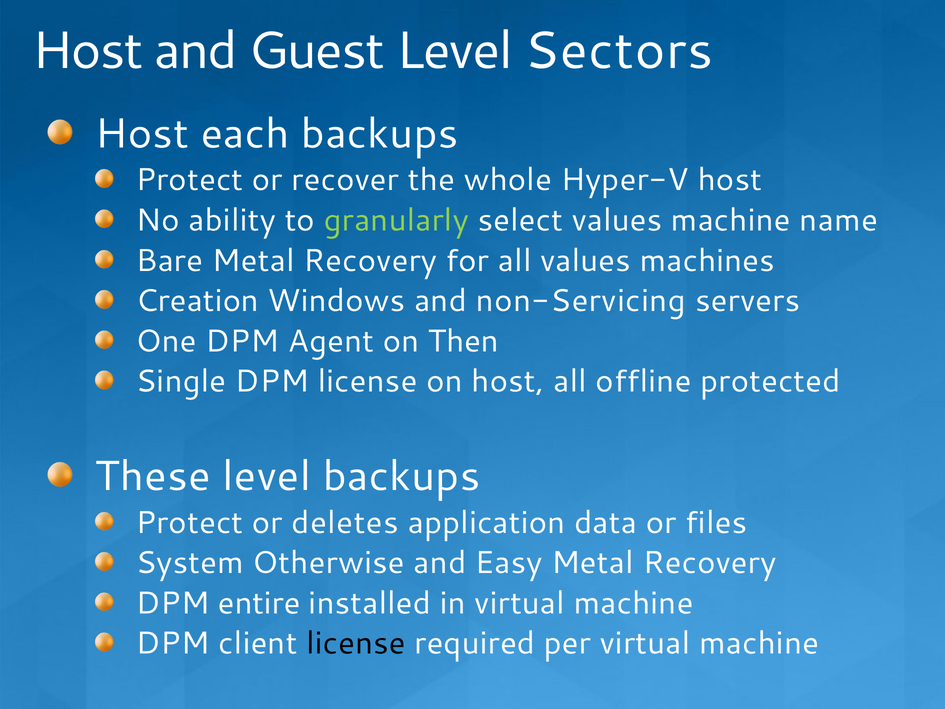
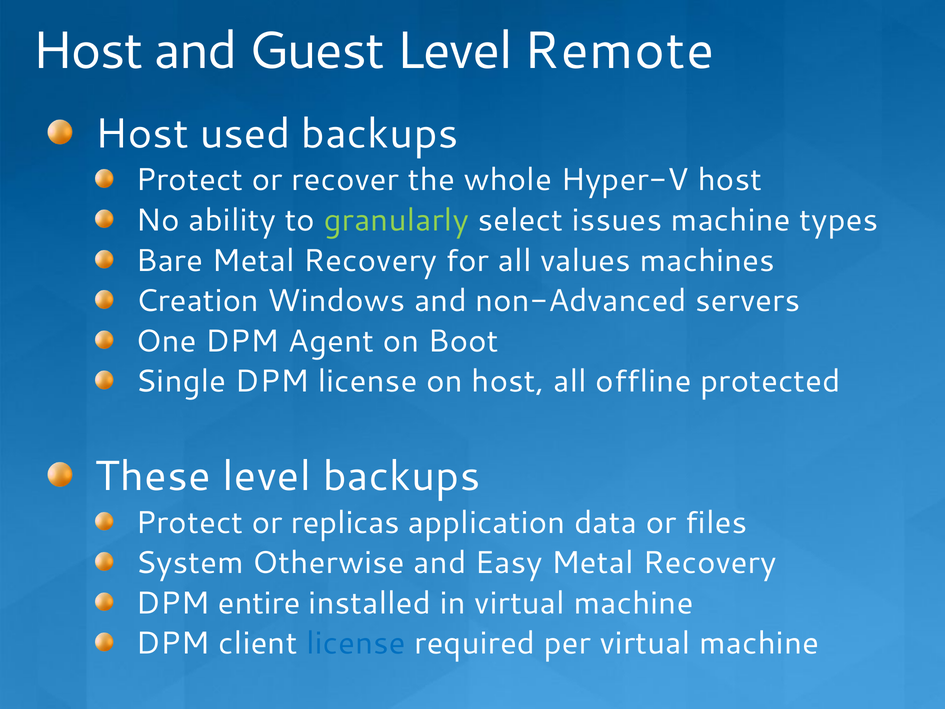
Sectors: Sectors -> Remote (619, 51)
each: each -> used (245, 134)
select values: values -> issues (617, 220)
name: name -> types (839, 220)
non-Servicing: non-Servicing -> non-Advanced (581, 301)
Then: Then -> Boot (463, 341)
deletes: deletes -> replicas (345, 522)
license colour: black -> blue (356, 643)
